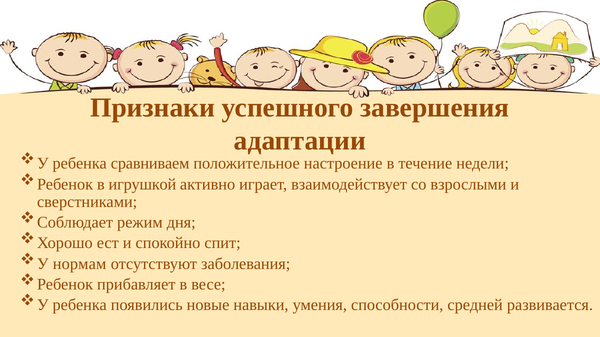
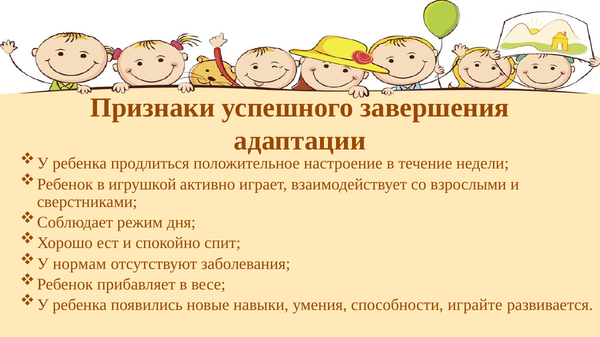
сравниваем: сравниваем -> продлиться (150, 164)
средней: средней -> играйте (475, 306)
